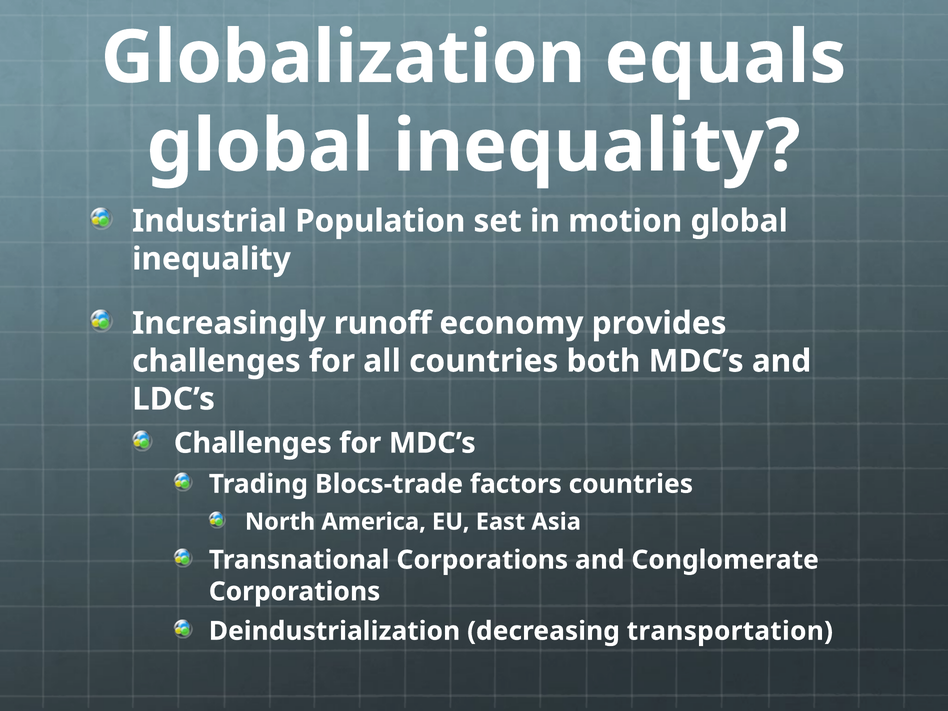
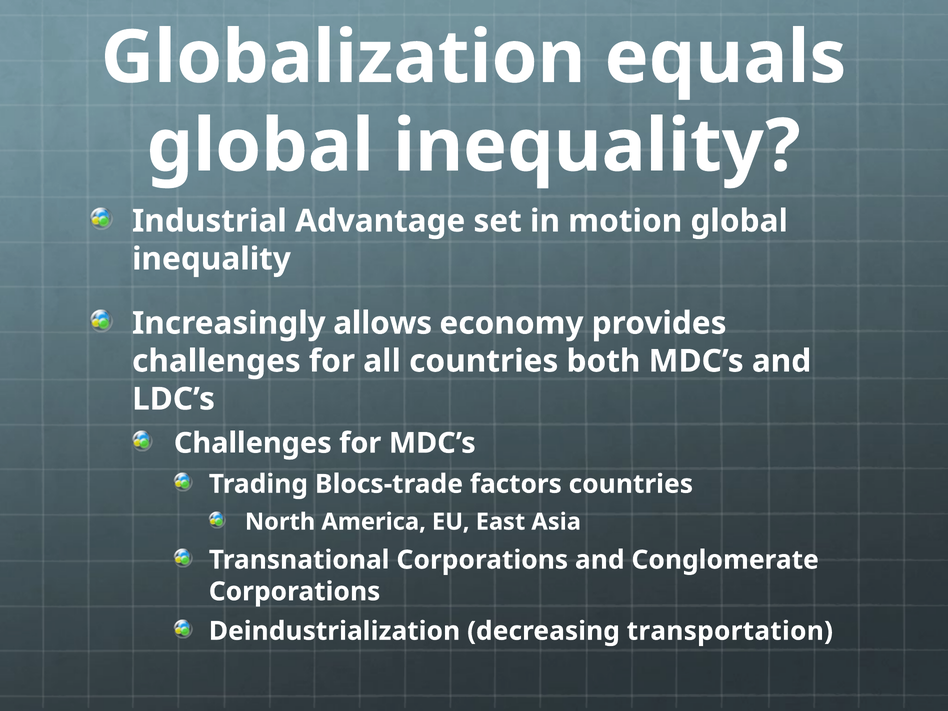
Population: Population -> Advantage (380, 221)
runoff: runoff -> allows (383, 323)
